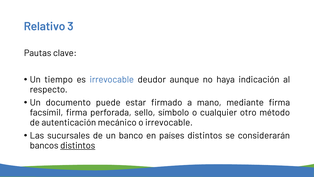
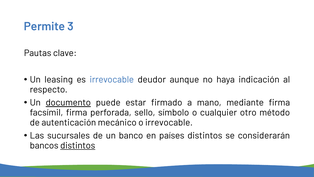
Relativo: Relativo -> Permite (45, 26)
tiempo: tiempo -> leasing (59, 79)
documento underline: none -> present (68, 102)
